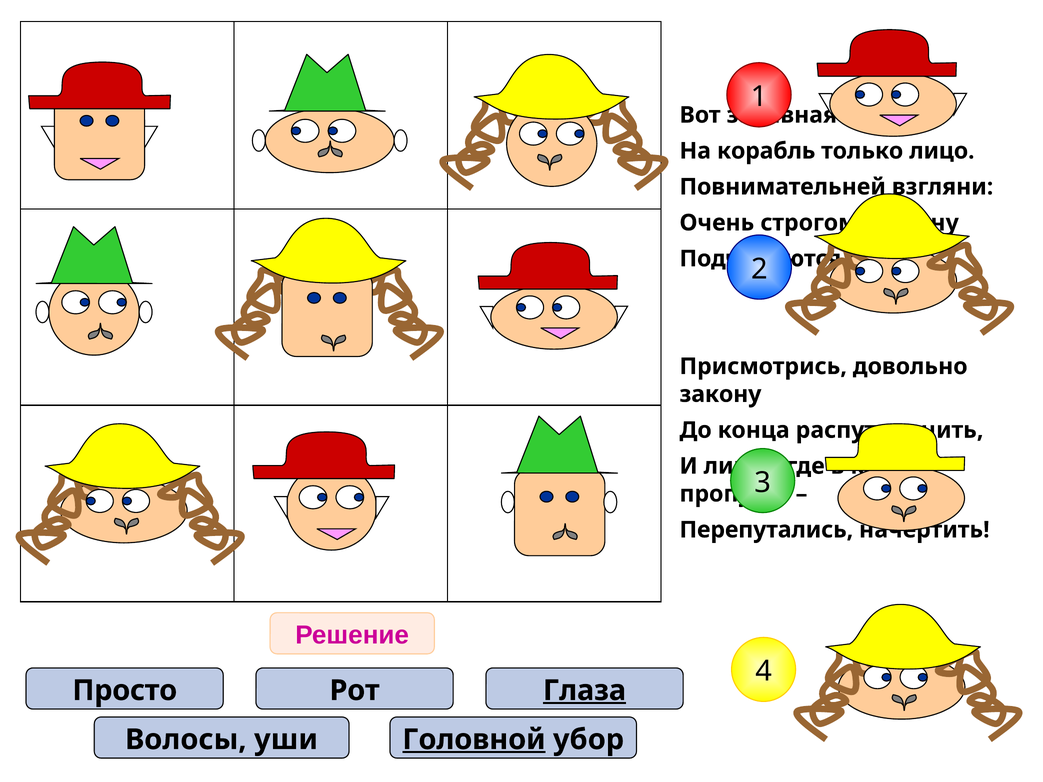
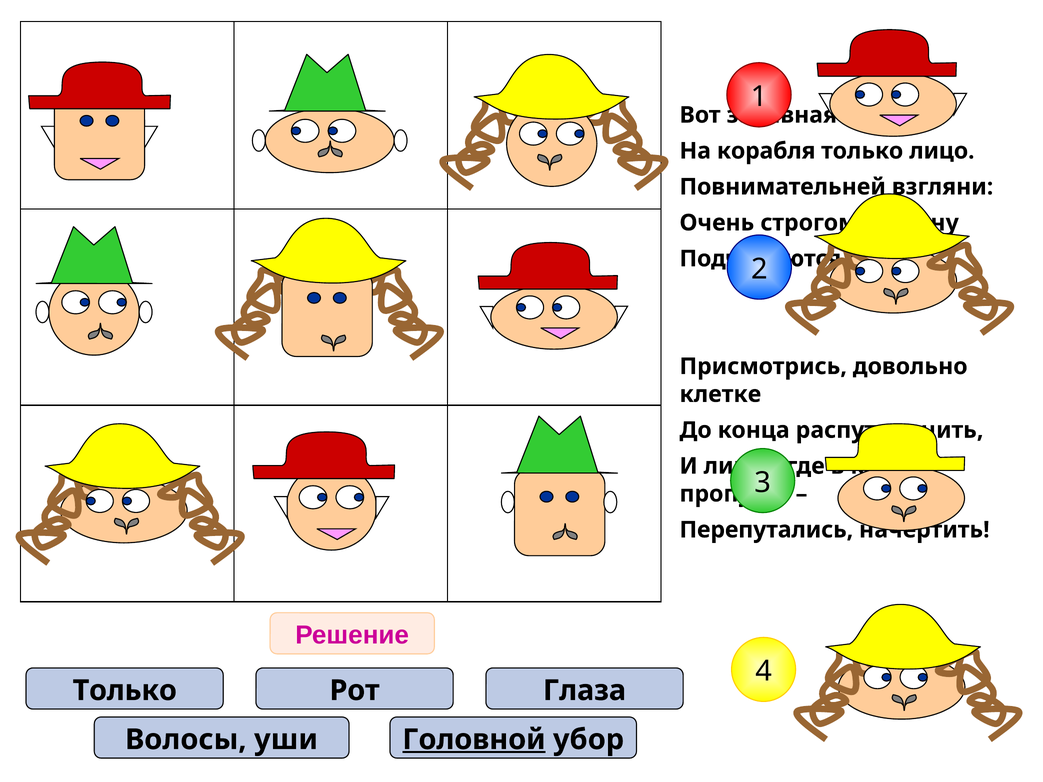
корабль: корабль -> корабля (766, 151)
закону: закону -> клетке (720, 394)
Просто: Просто -> Только (125, 691)
Глаза underline: present -> none (585, 691)
